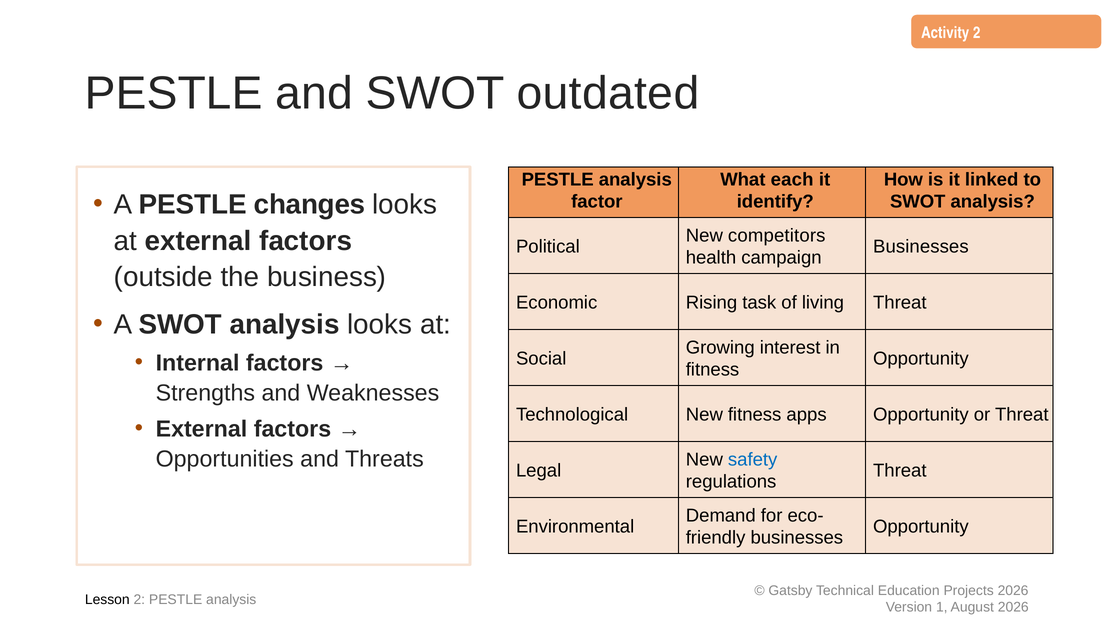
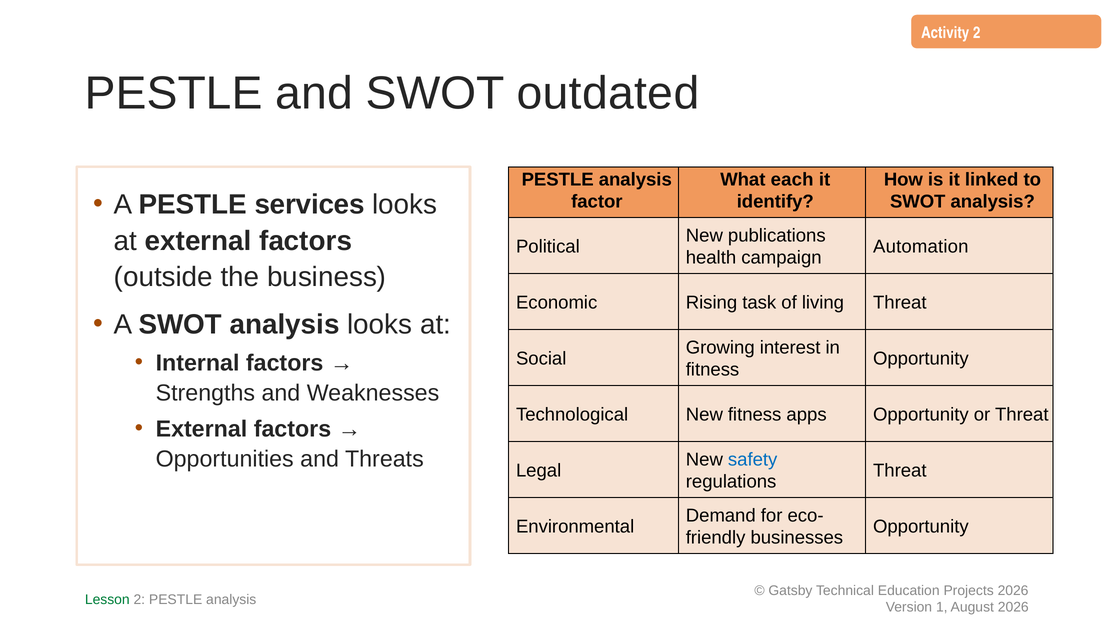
changes: changes -> services (310, 205)
competitors: competitors -> publications (777, 235)
Businesses: Businesses -> Automation (921, 246)
Lesson colour: black -> green (107, 599)
